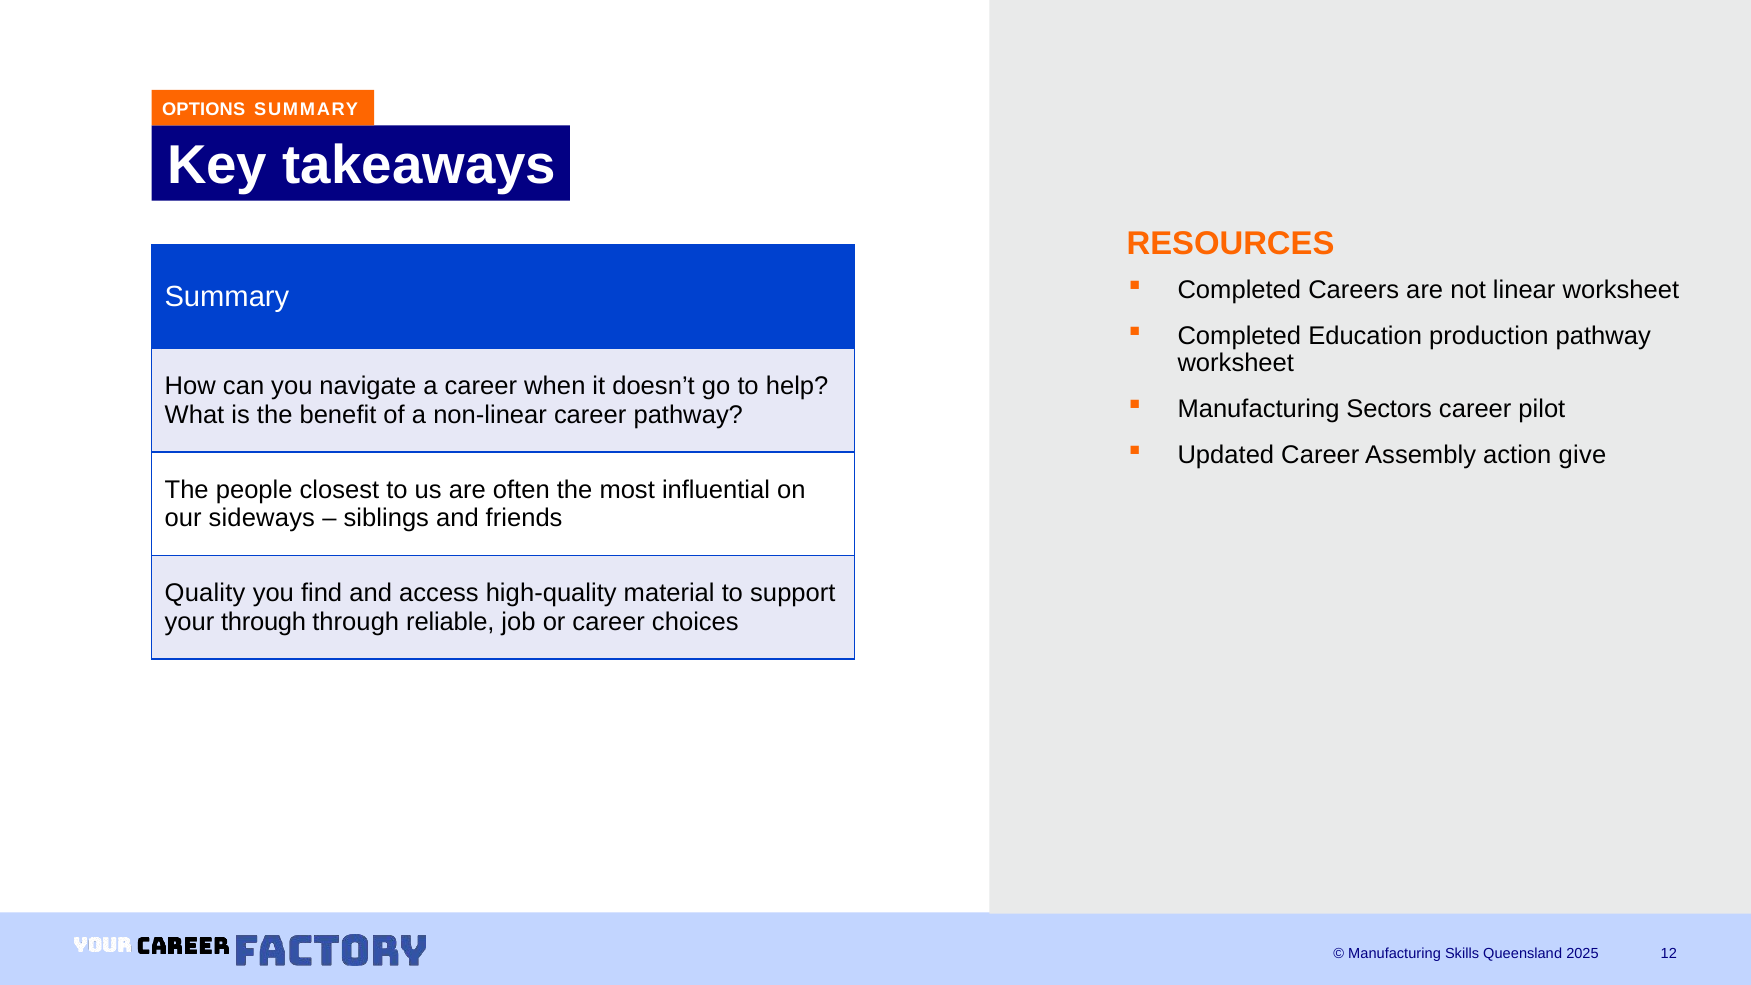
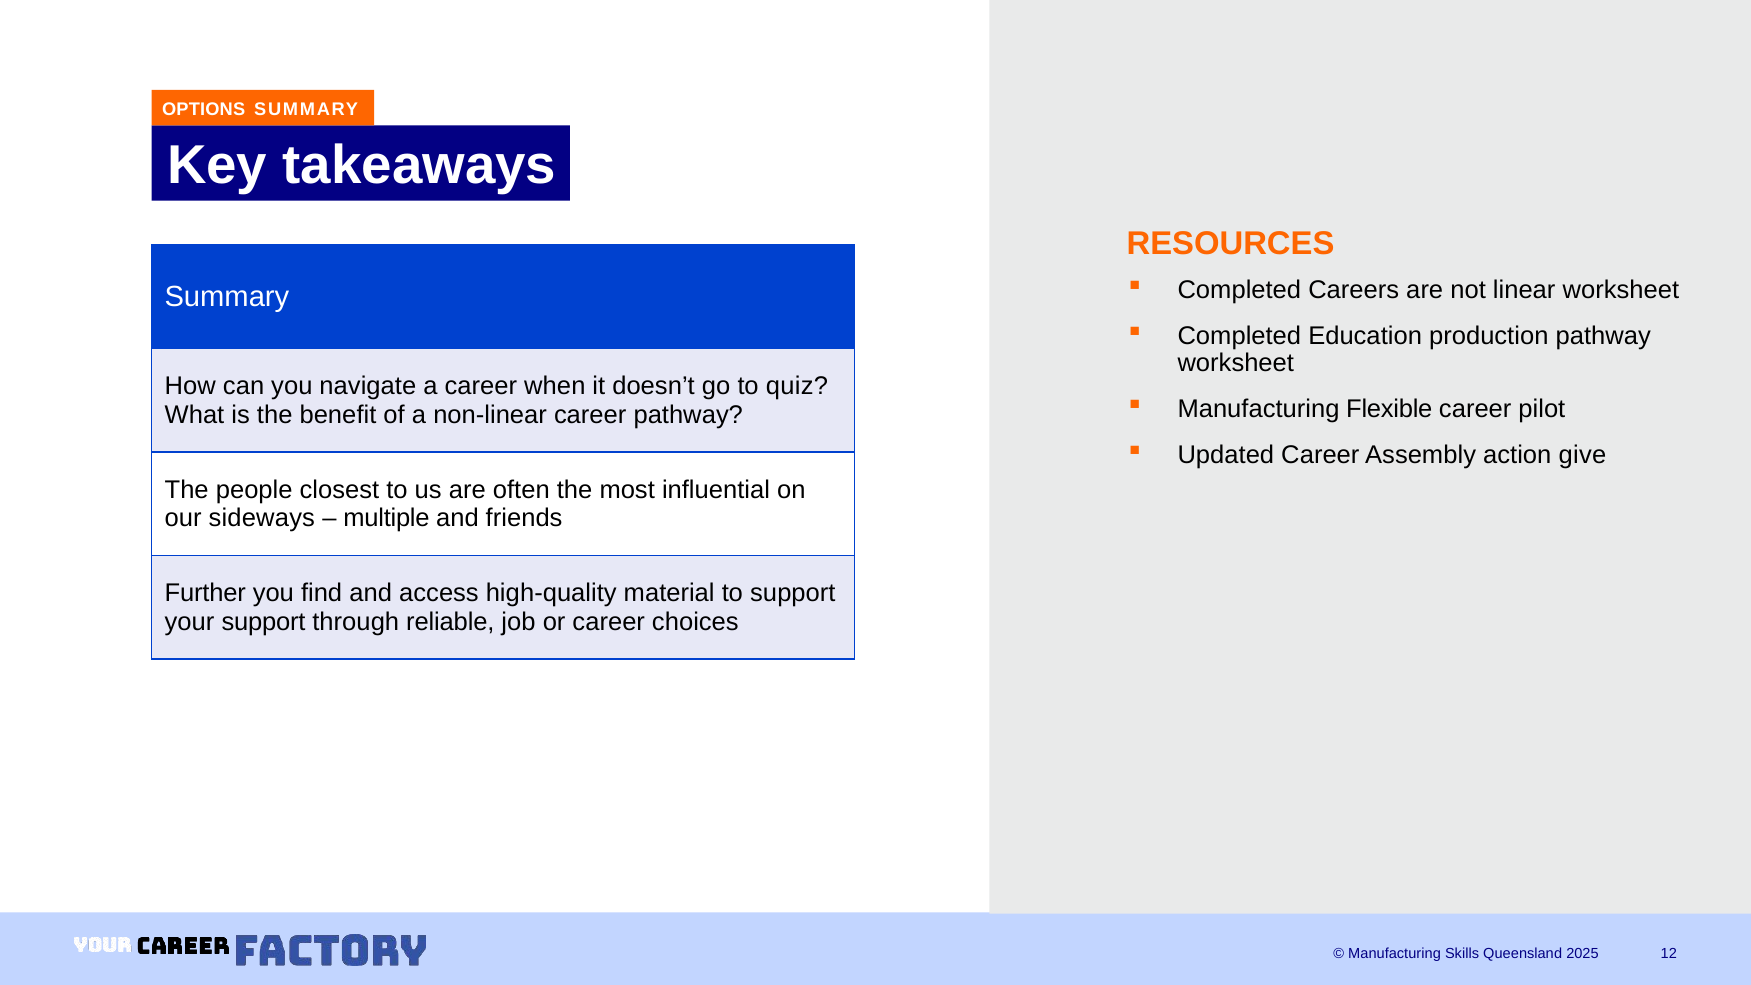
help: help -> quiz (797, 386)
Sectors: Sectors -> Flexible (1389, 409)
siblings: siblings -> multiple (386, 518)
Quality: Quality -> Further (205, 593)
your through: through -> support (264, 622)
